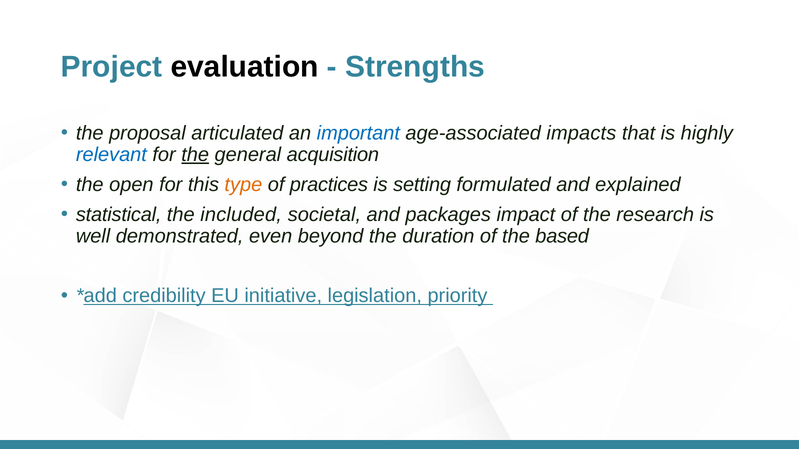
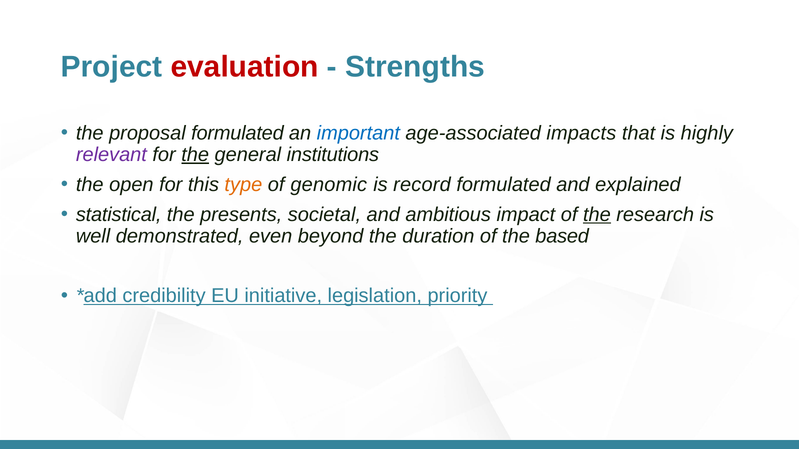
evaluation colour: black -> red (245, 67)
proposal articulated: articulated -> formulated (237, 133)
relevant colour: blue -> purple (111, 155)
acquisition: acquisition -> institutions (333, 155)
practices: practices -> genomic (329, 185)
setting: setting -> record (422, 185)
included: included -> presents (241, 215)
packages: packages -> ambitious (448, 215)
the underline: none -> present (597, 215)
